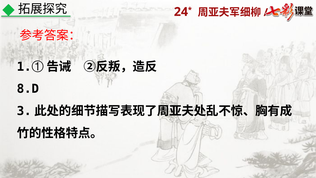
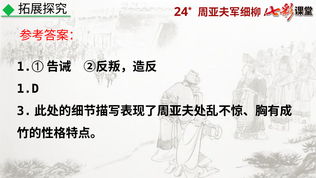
8.D: 8.D -> 1.D (28, 89)
